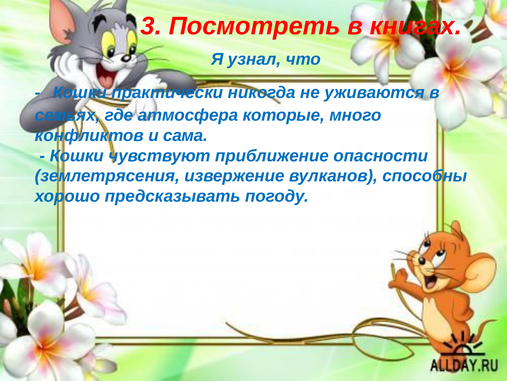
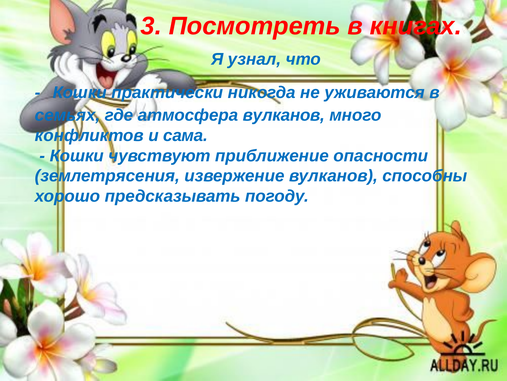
атмосфера которые: которые -> вулканов (284, 115)
